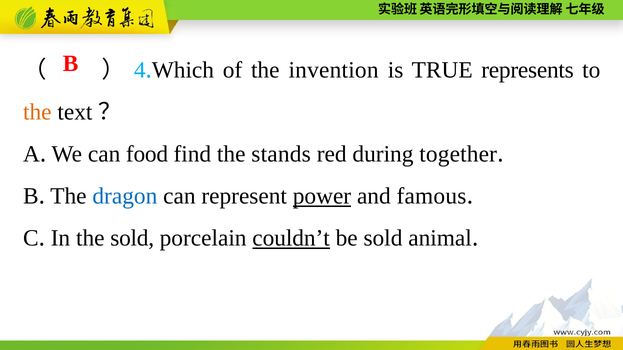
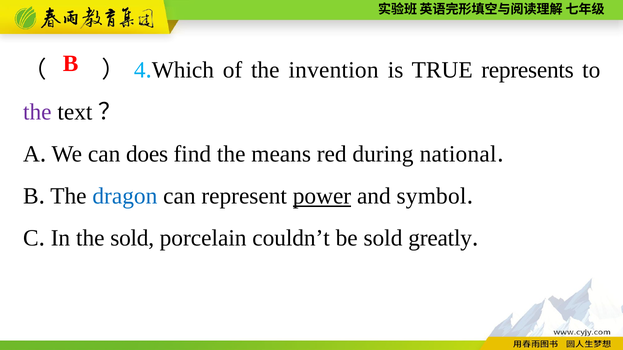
the colour: orange -> purple (37, 112)
food: food -> does (147, 154)
stands: stands -> means (281, 154)
together: together -> national (458, 154)
famous: famous -> symbol (431, 196)
couldn’t underline: present -> none (291, 238)
animal: animal -> greatly (440, 238)
